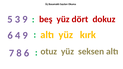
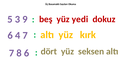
dört: dört -> yedi (80, 19)
4 9: 9 -> 7 (25, 35)
otuz: otuz -> dört (49, 52)
